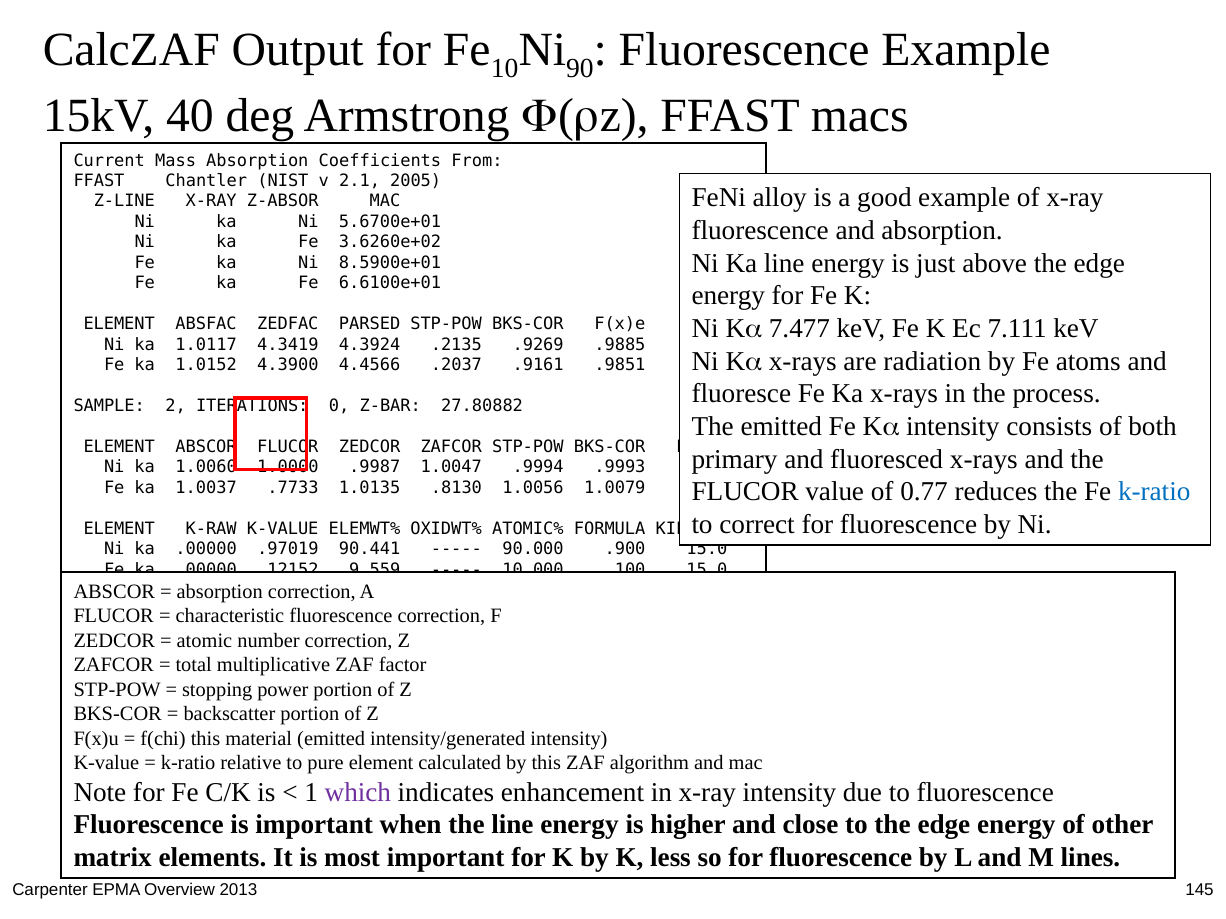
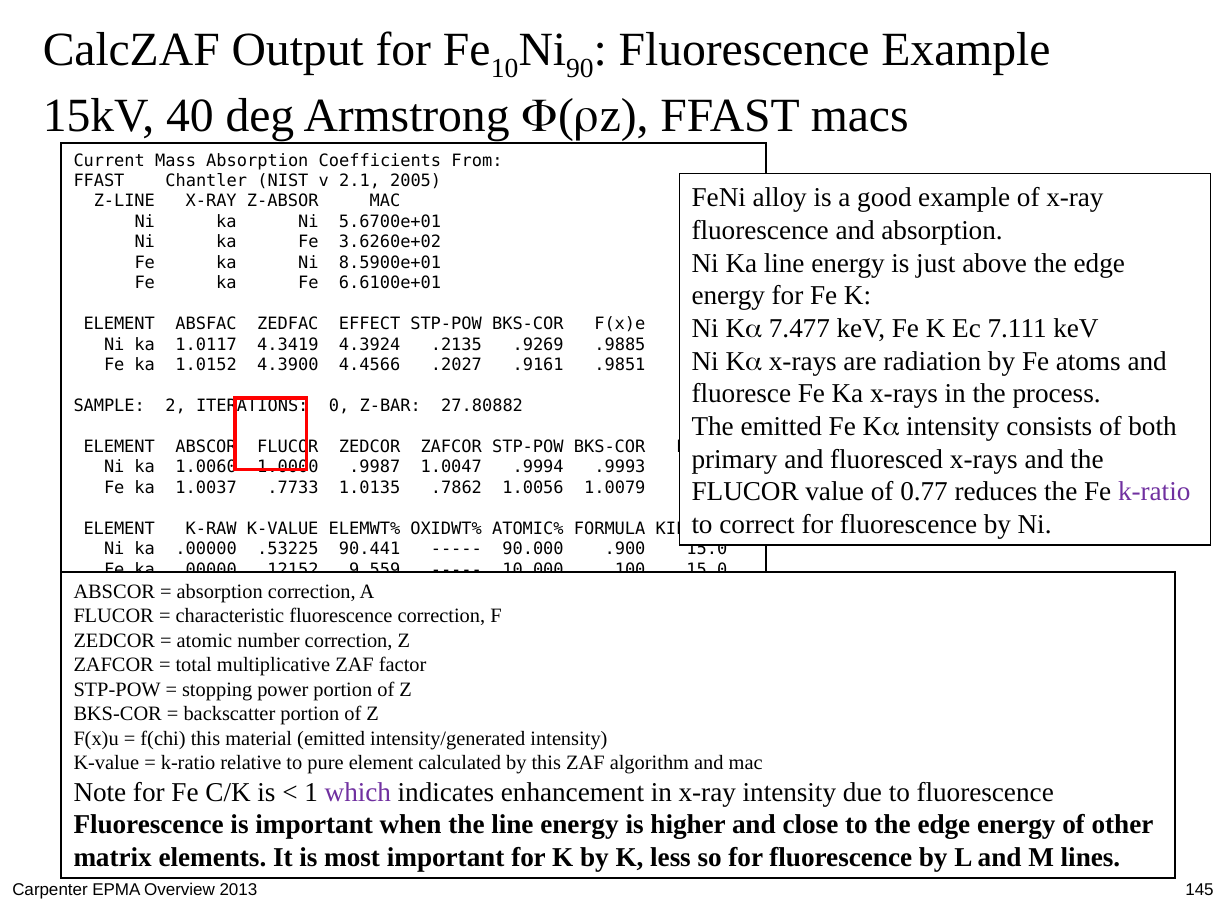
PARSED: PARSED -> EFFECT (370, 324)
.2037: .2037 -> .2027 (456, 365)
k-ratio colour: blue -> purple (1154, 492)
.8130: .8130 -> .7862 (456, 488)
.97019: .97019 -> .53225 (288, 549)
